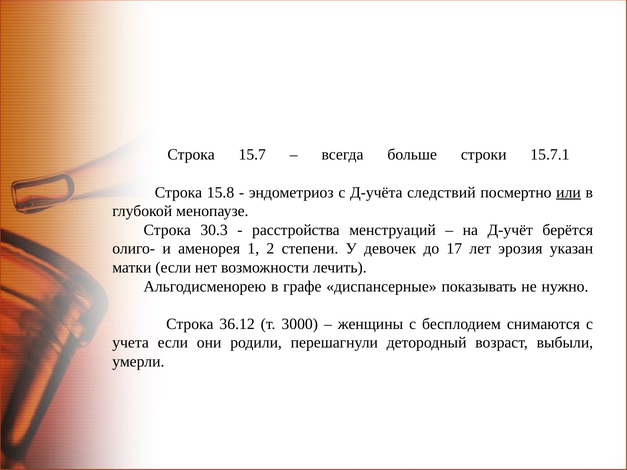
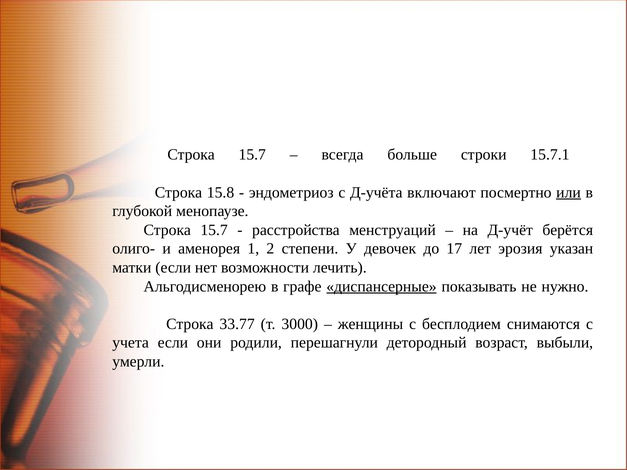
следствий: следствий -> включают (441, 192)
30.3: 30.3 -> 15.7 (214, 230)
диспансерные underline: none -> present (381, 287)
36.12: 36.12 -> 33.77 (237, 324)
